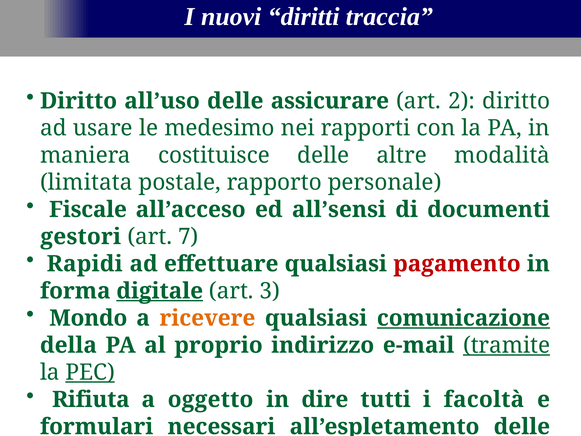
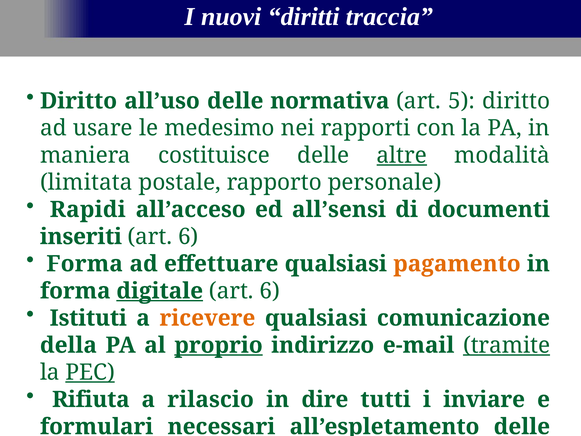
assicurare: assicurare -> normativa (330, 101)
2: 2 -> 5 (462, 101)
altre underline: none -> present (402, 155)
Fiscale: Fiscale -> Rapidi (88, 209)
gestori: gestori -> inseriti (81, 237)
7: 7 -> 6 (188, 237)
Rapidi: Rapidi -> Forma (85, 264)
pagamento colour: red -> orange (457, 264)
3: 3 -> 6 (270, 291)
Mondo: Mondo -> Istituti (88, 318)
comunicazione underline: present -> none (463, 318)
proprio underline: none -> present (219, 345)
oggetto: oggetto -> rilascio (211, 399)
facoltà: facoltà -> inviare (484, 399)
